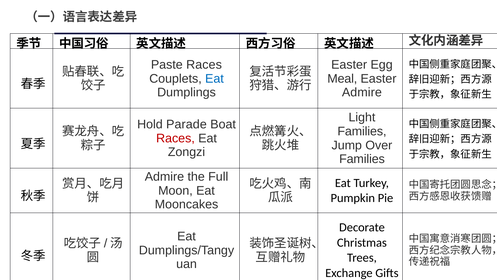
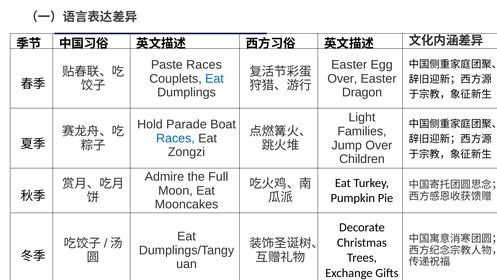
Meal: Meal -> Over (342, 78)
Admire: Admire -> Dragon (362, 92)
Races colour: red -> blue (175, 138)
Families: Families -> Children (362, 159)
